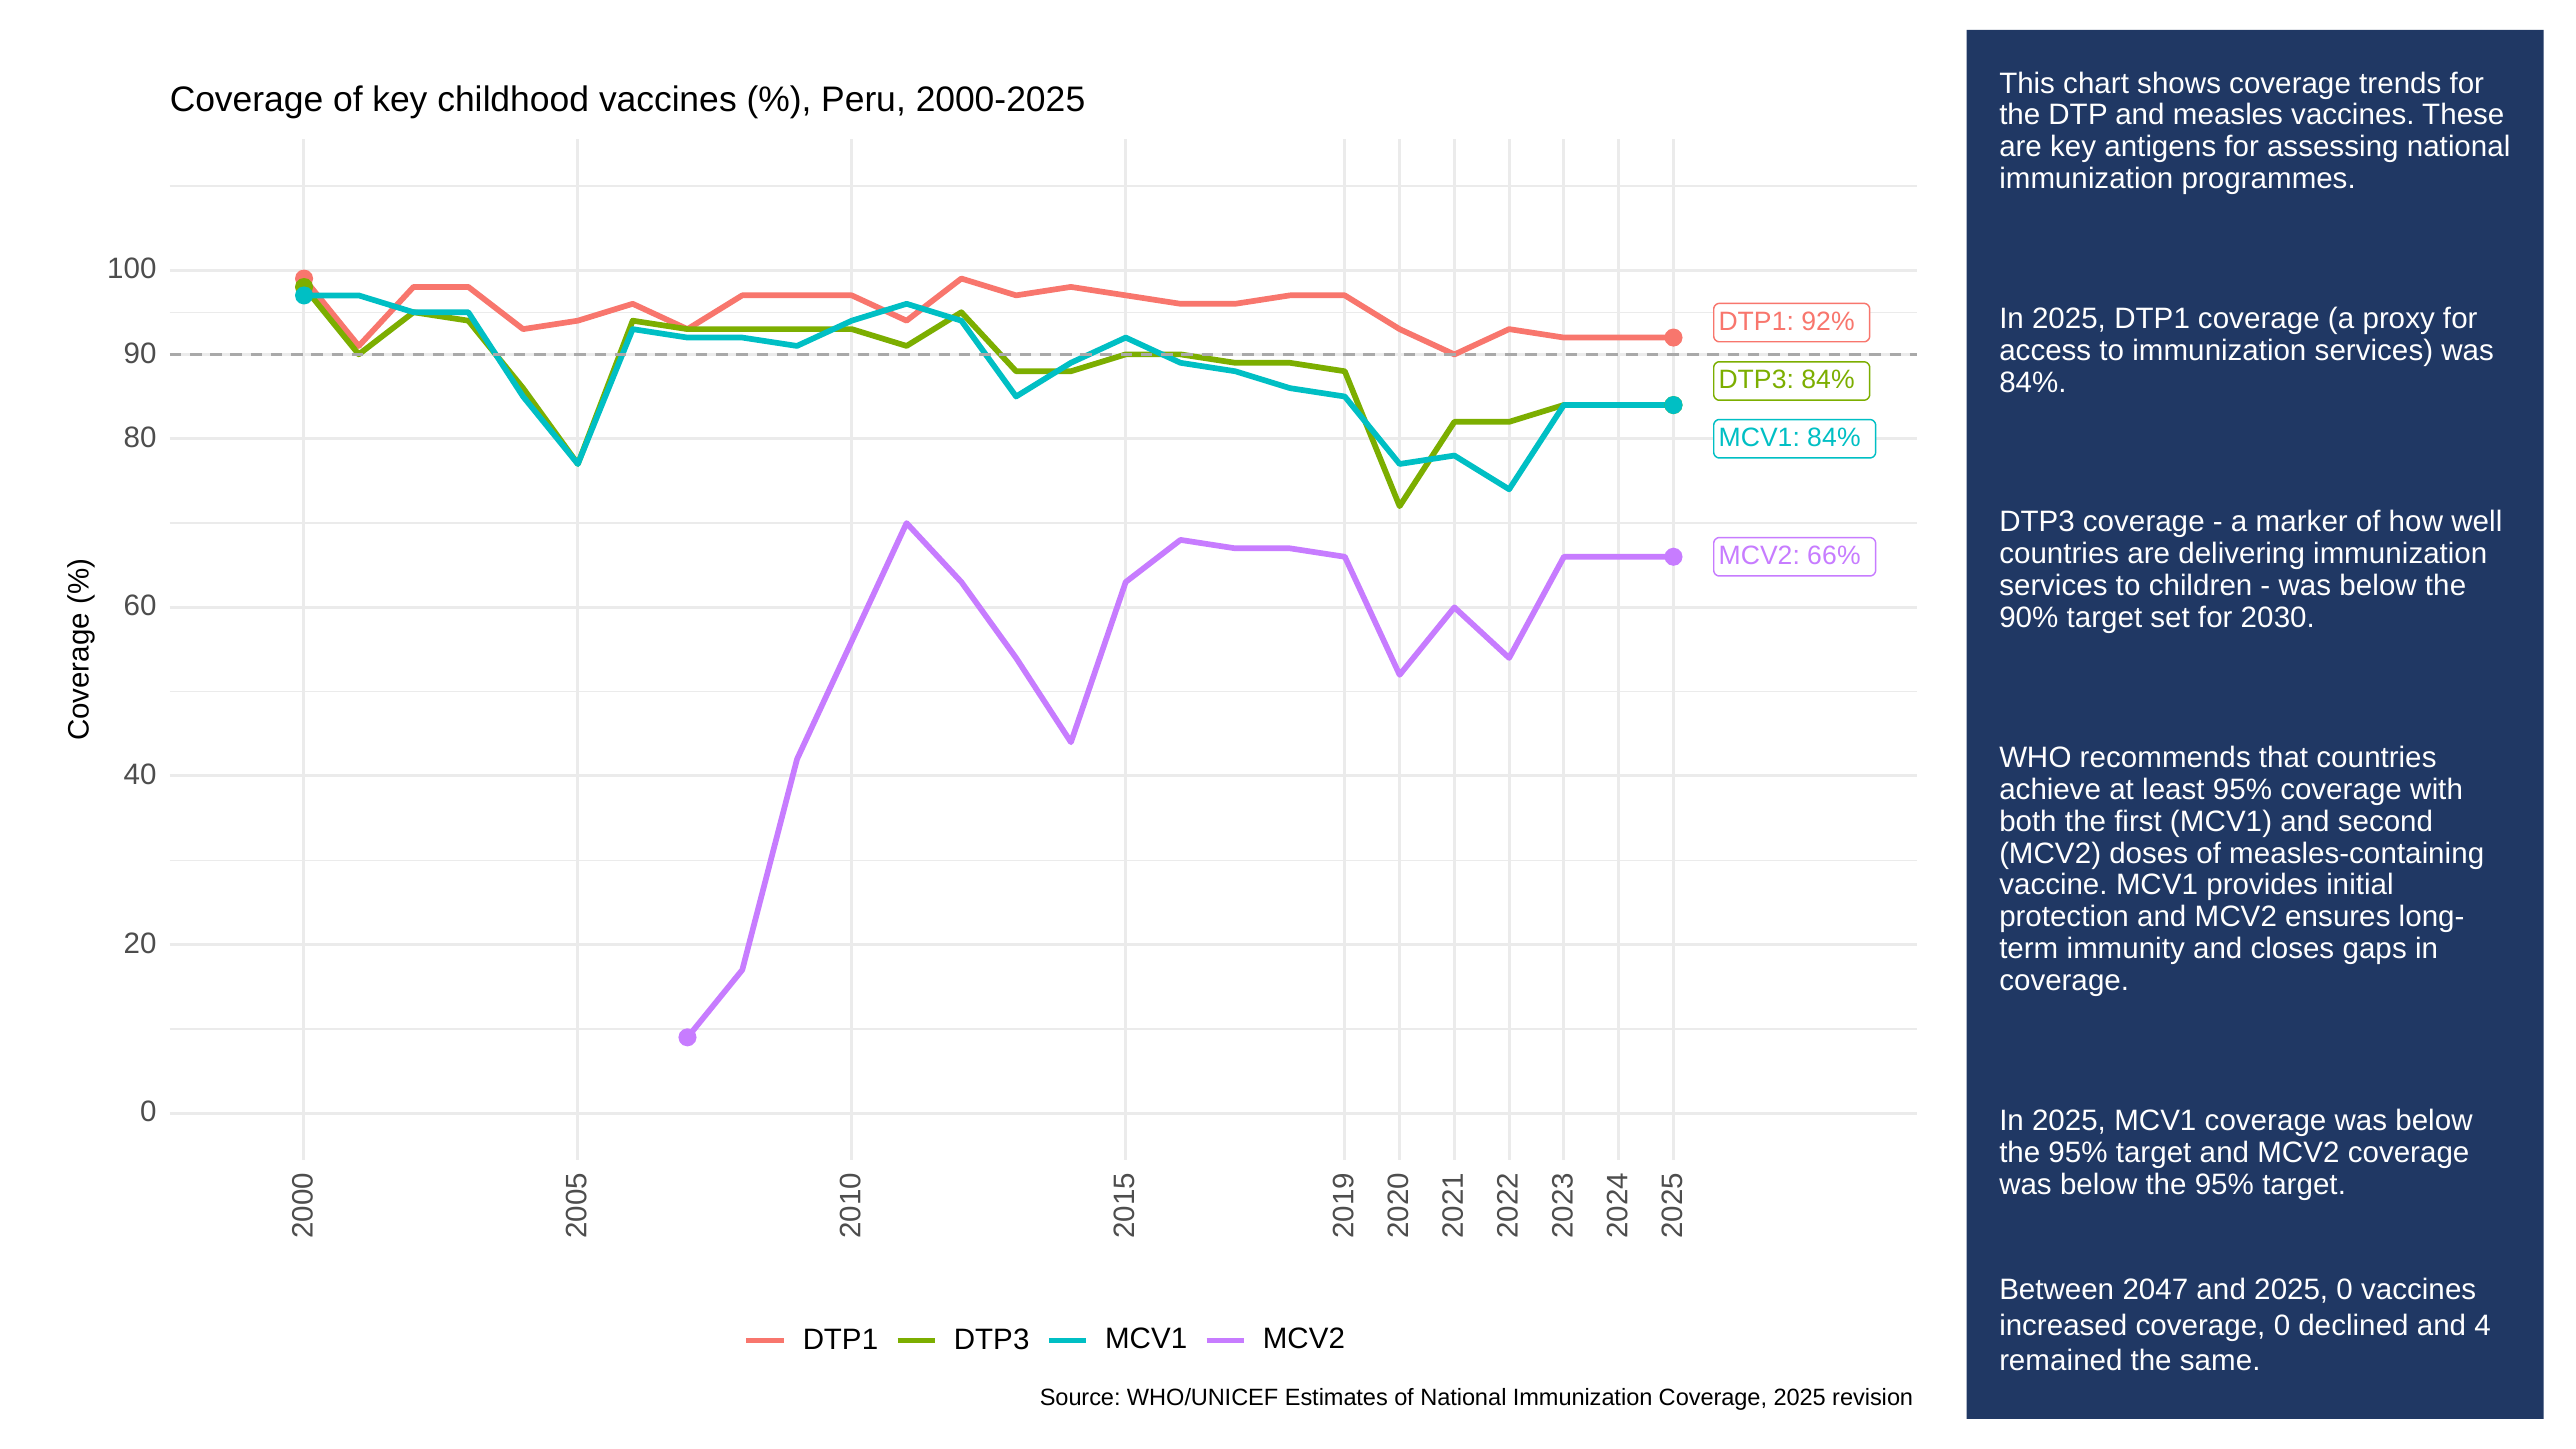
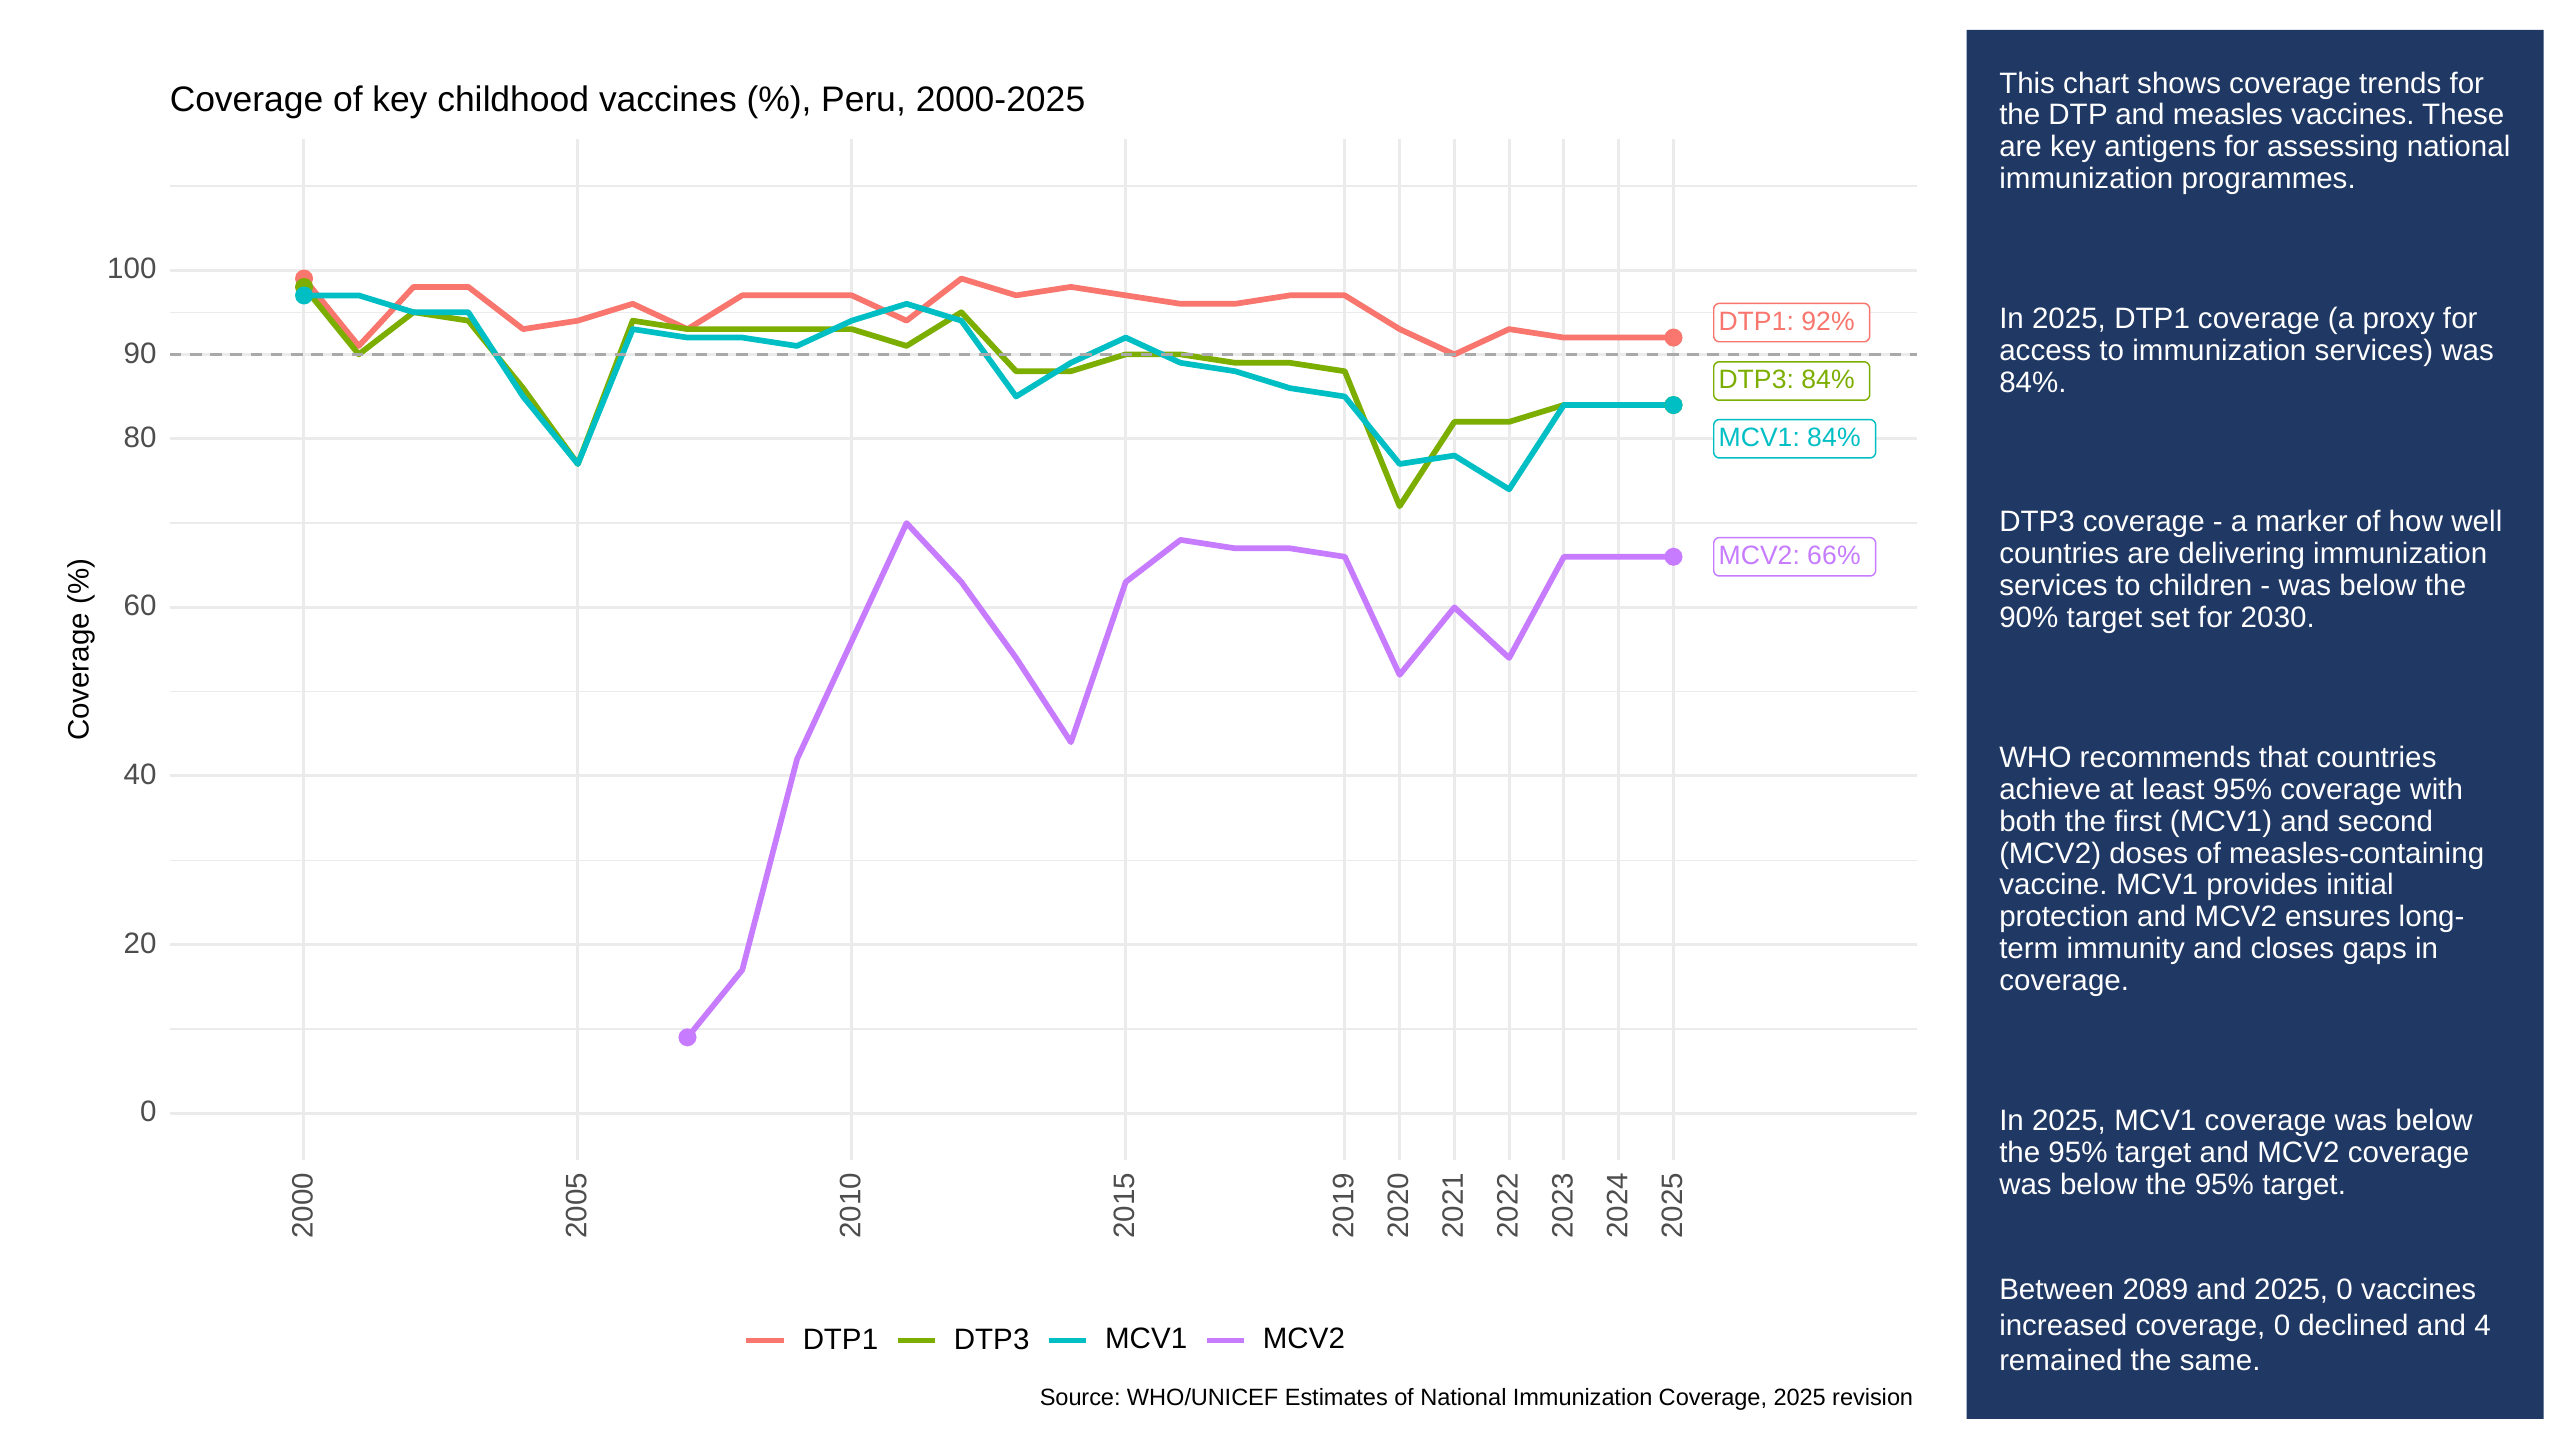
2047: 2047 -> 2089 (2155, 1290)
